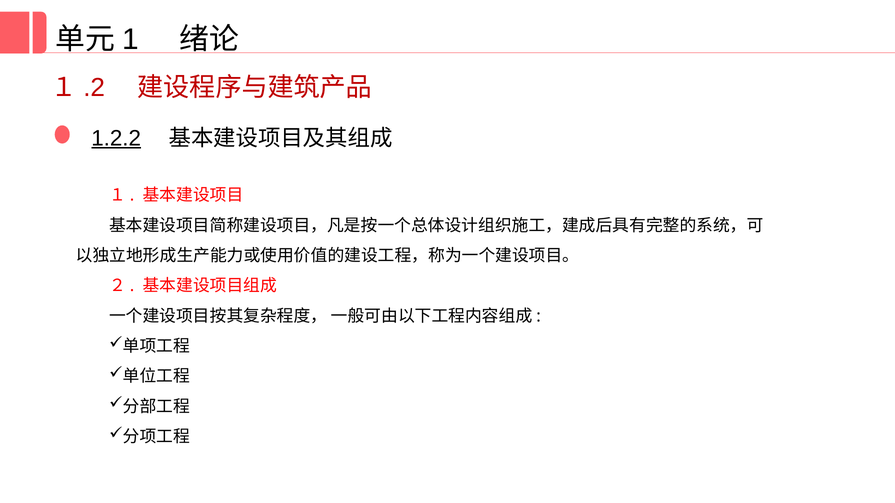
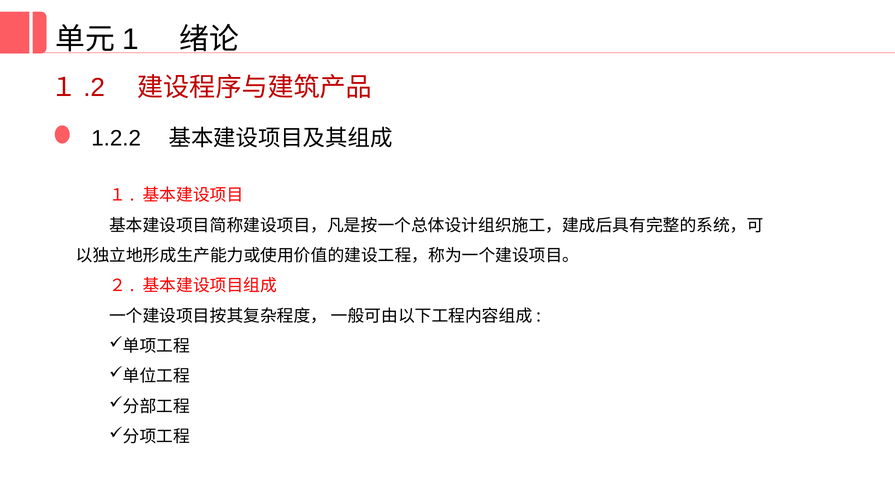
1.2.2 underline: present -> none (116, 138)
